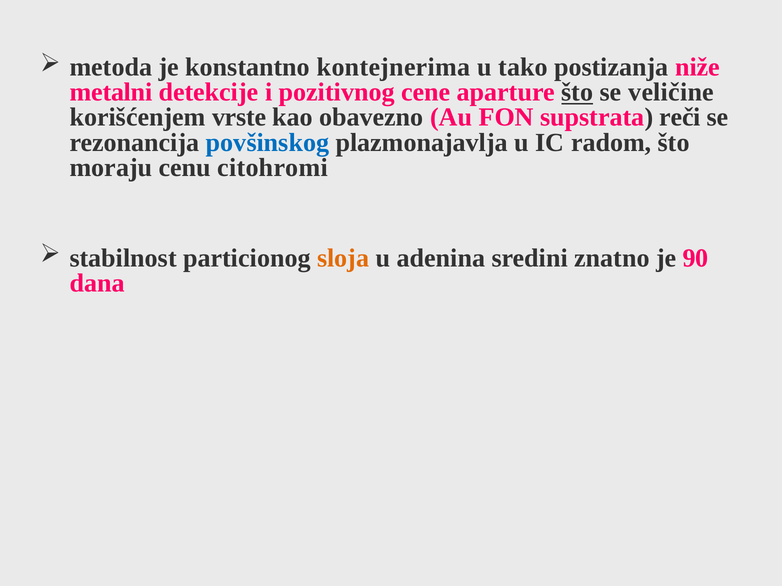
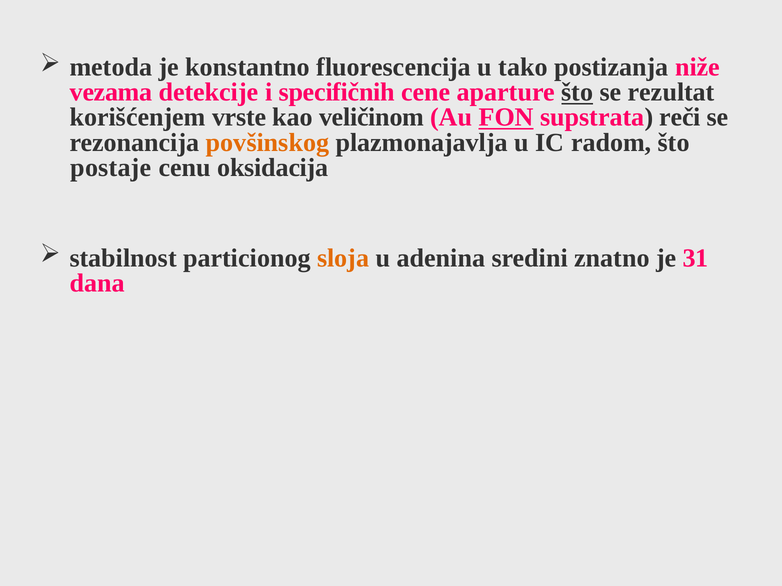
kontejnerima: kontejnerima -> fluorescencija (394, 67)
metalni: metalni -> vezama (111, 92)
pozitivnog: pozitivnog -> specifičnih (337, 92)
veličine: veličine -> rezultat (671, 92)
obavezno: obavezno -> veličinom (372, 117)
FON underline: none -> present (506, 117)
povšinskog colour: blue -> orange (268, 143)
moraju: moraju -> postaje (111, 168)
citohromi: citohromi -> oksidacija (273, 168)
90: 90 -> 31 (695, 258)
